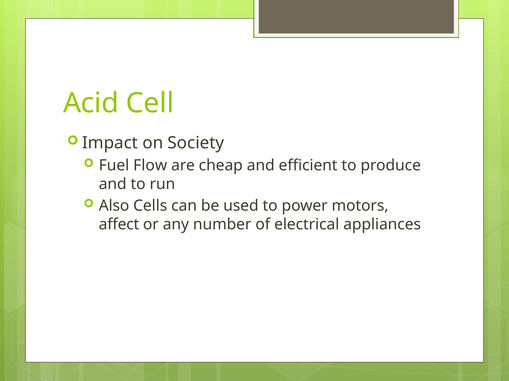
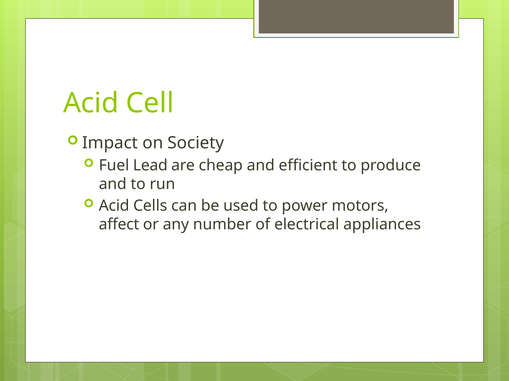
Flow: Flow -> Lead (150, 166)
Also: Also -> Acid (114, 206)
